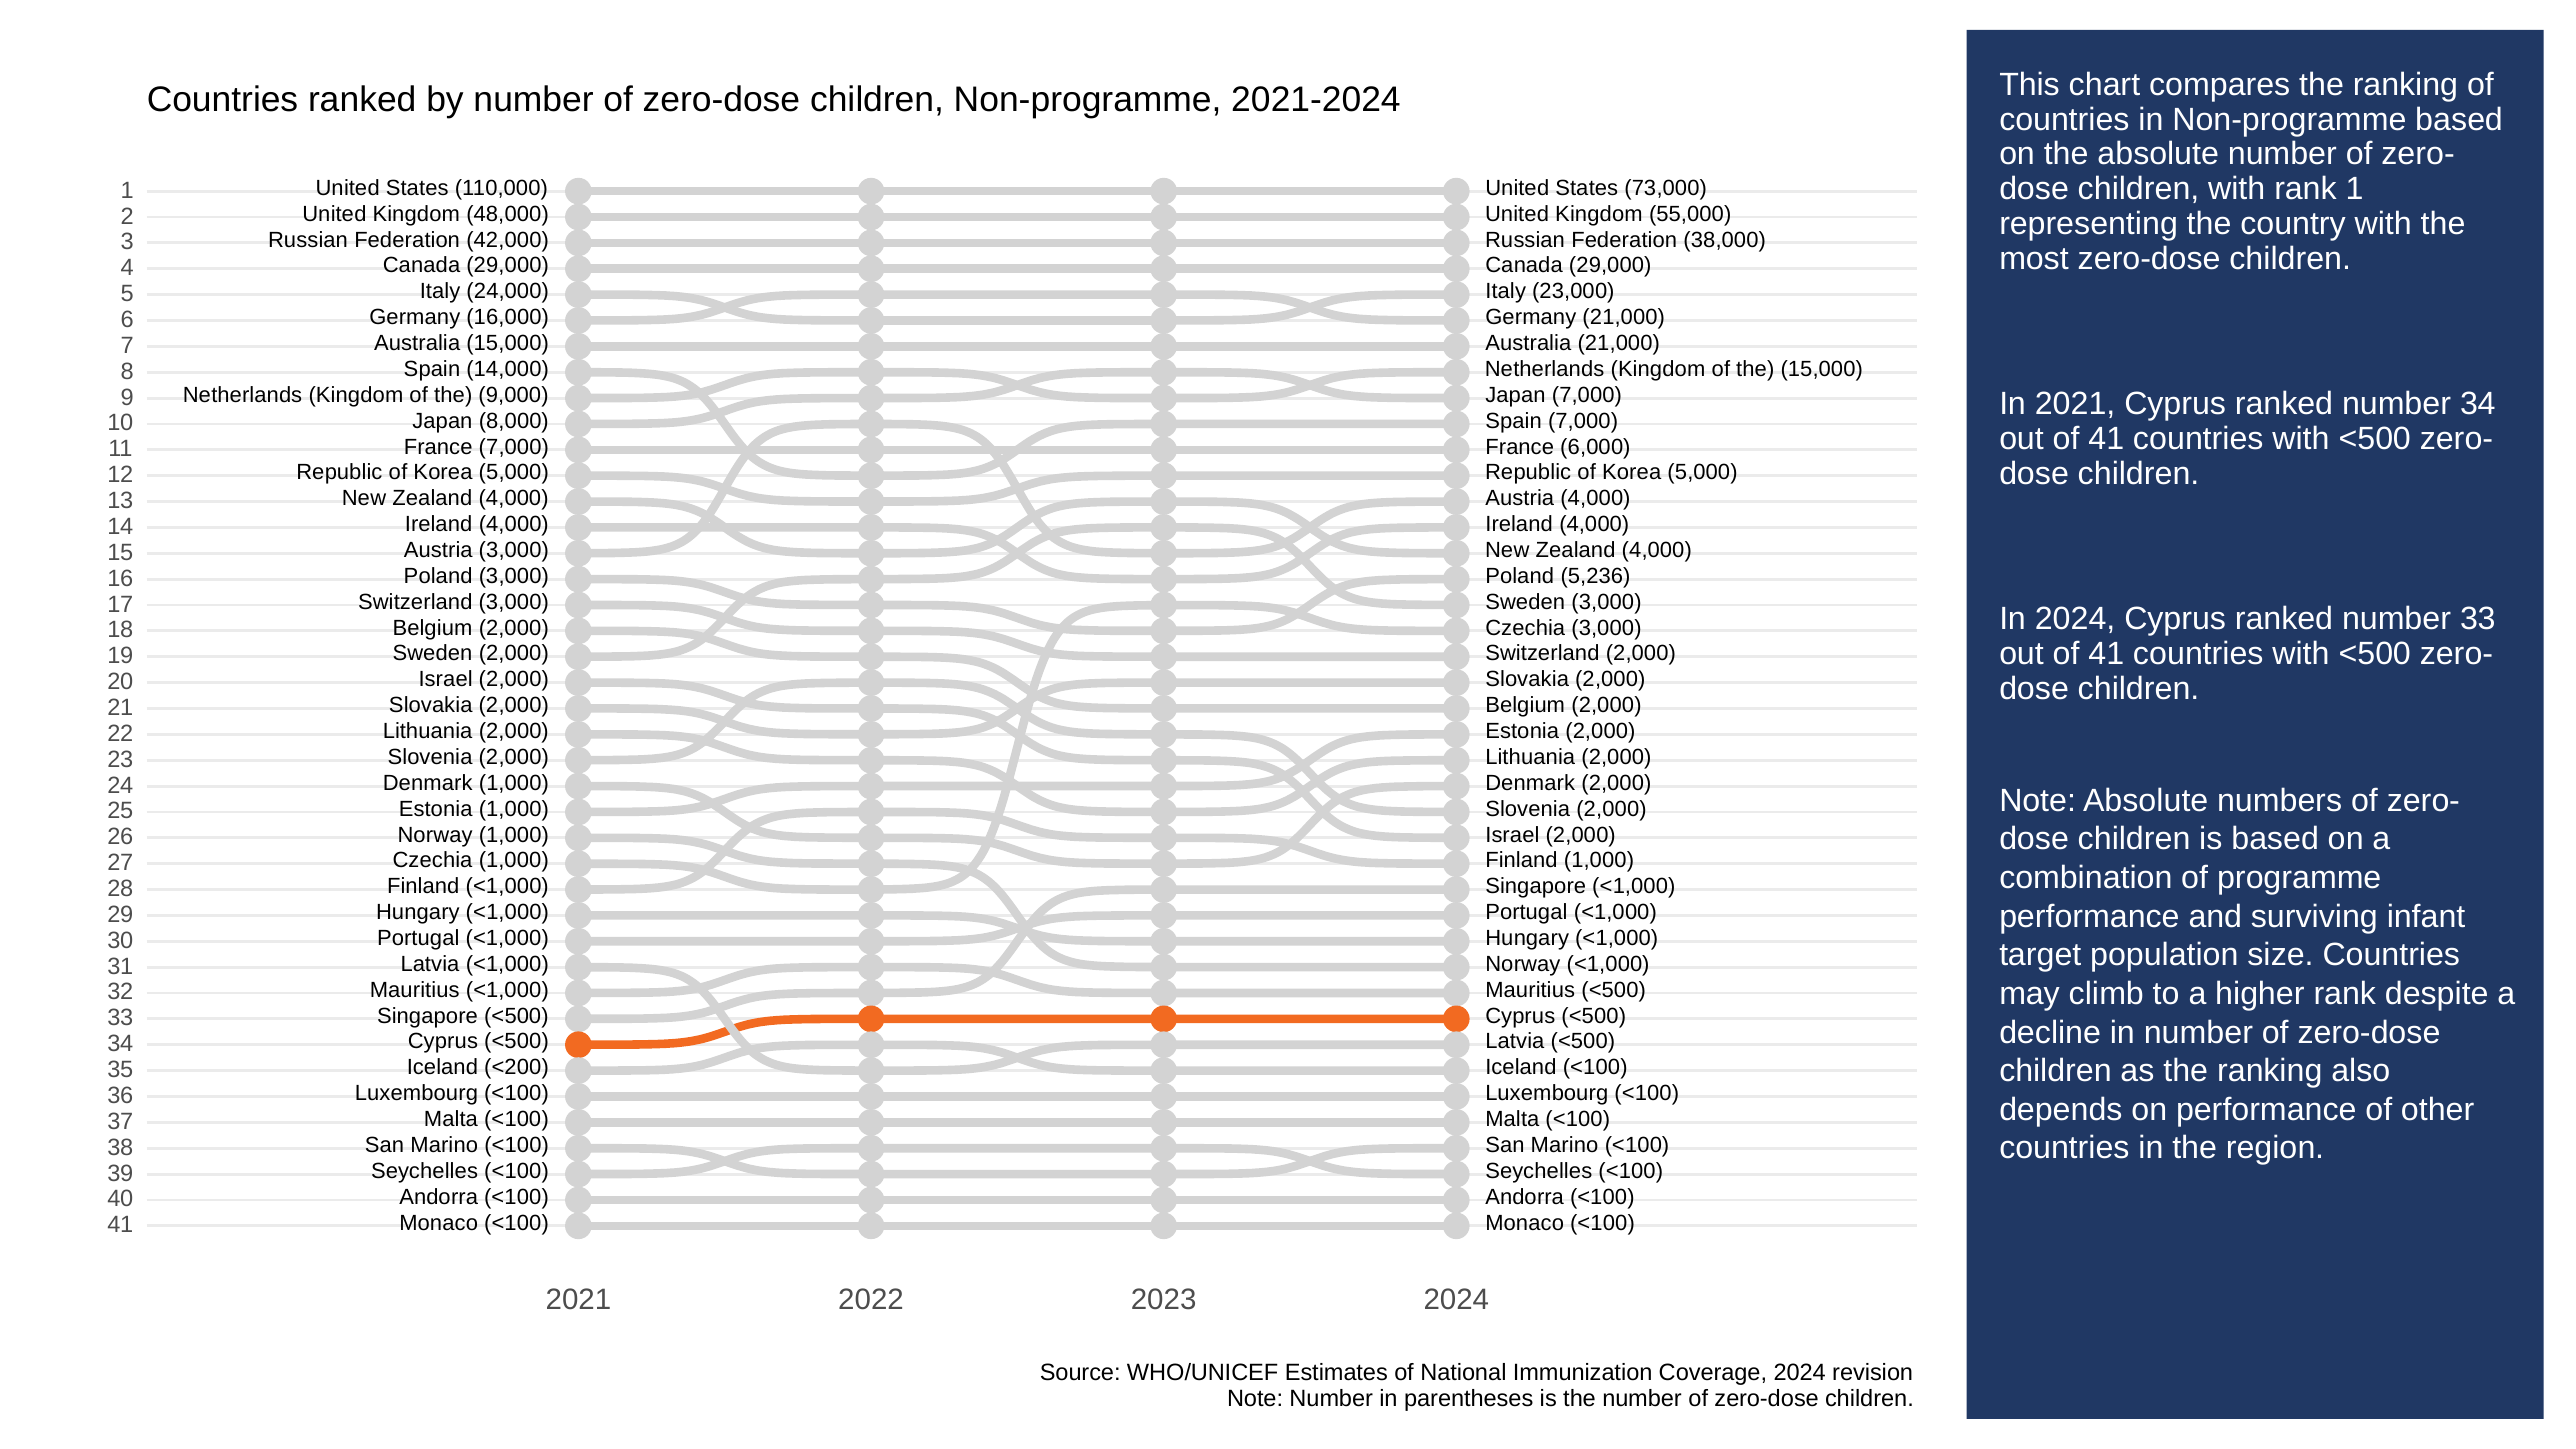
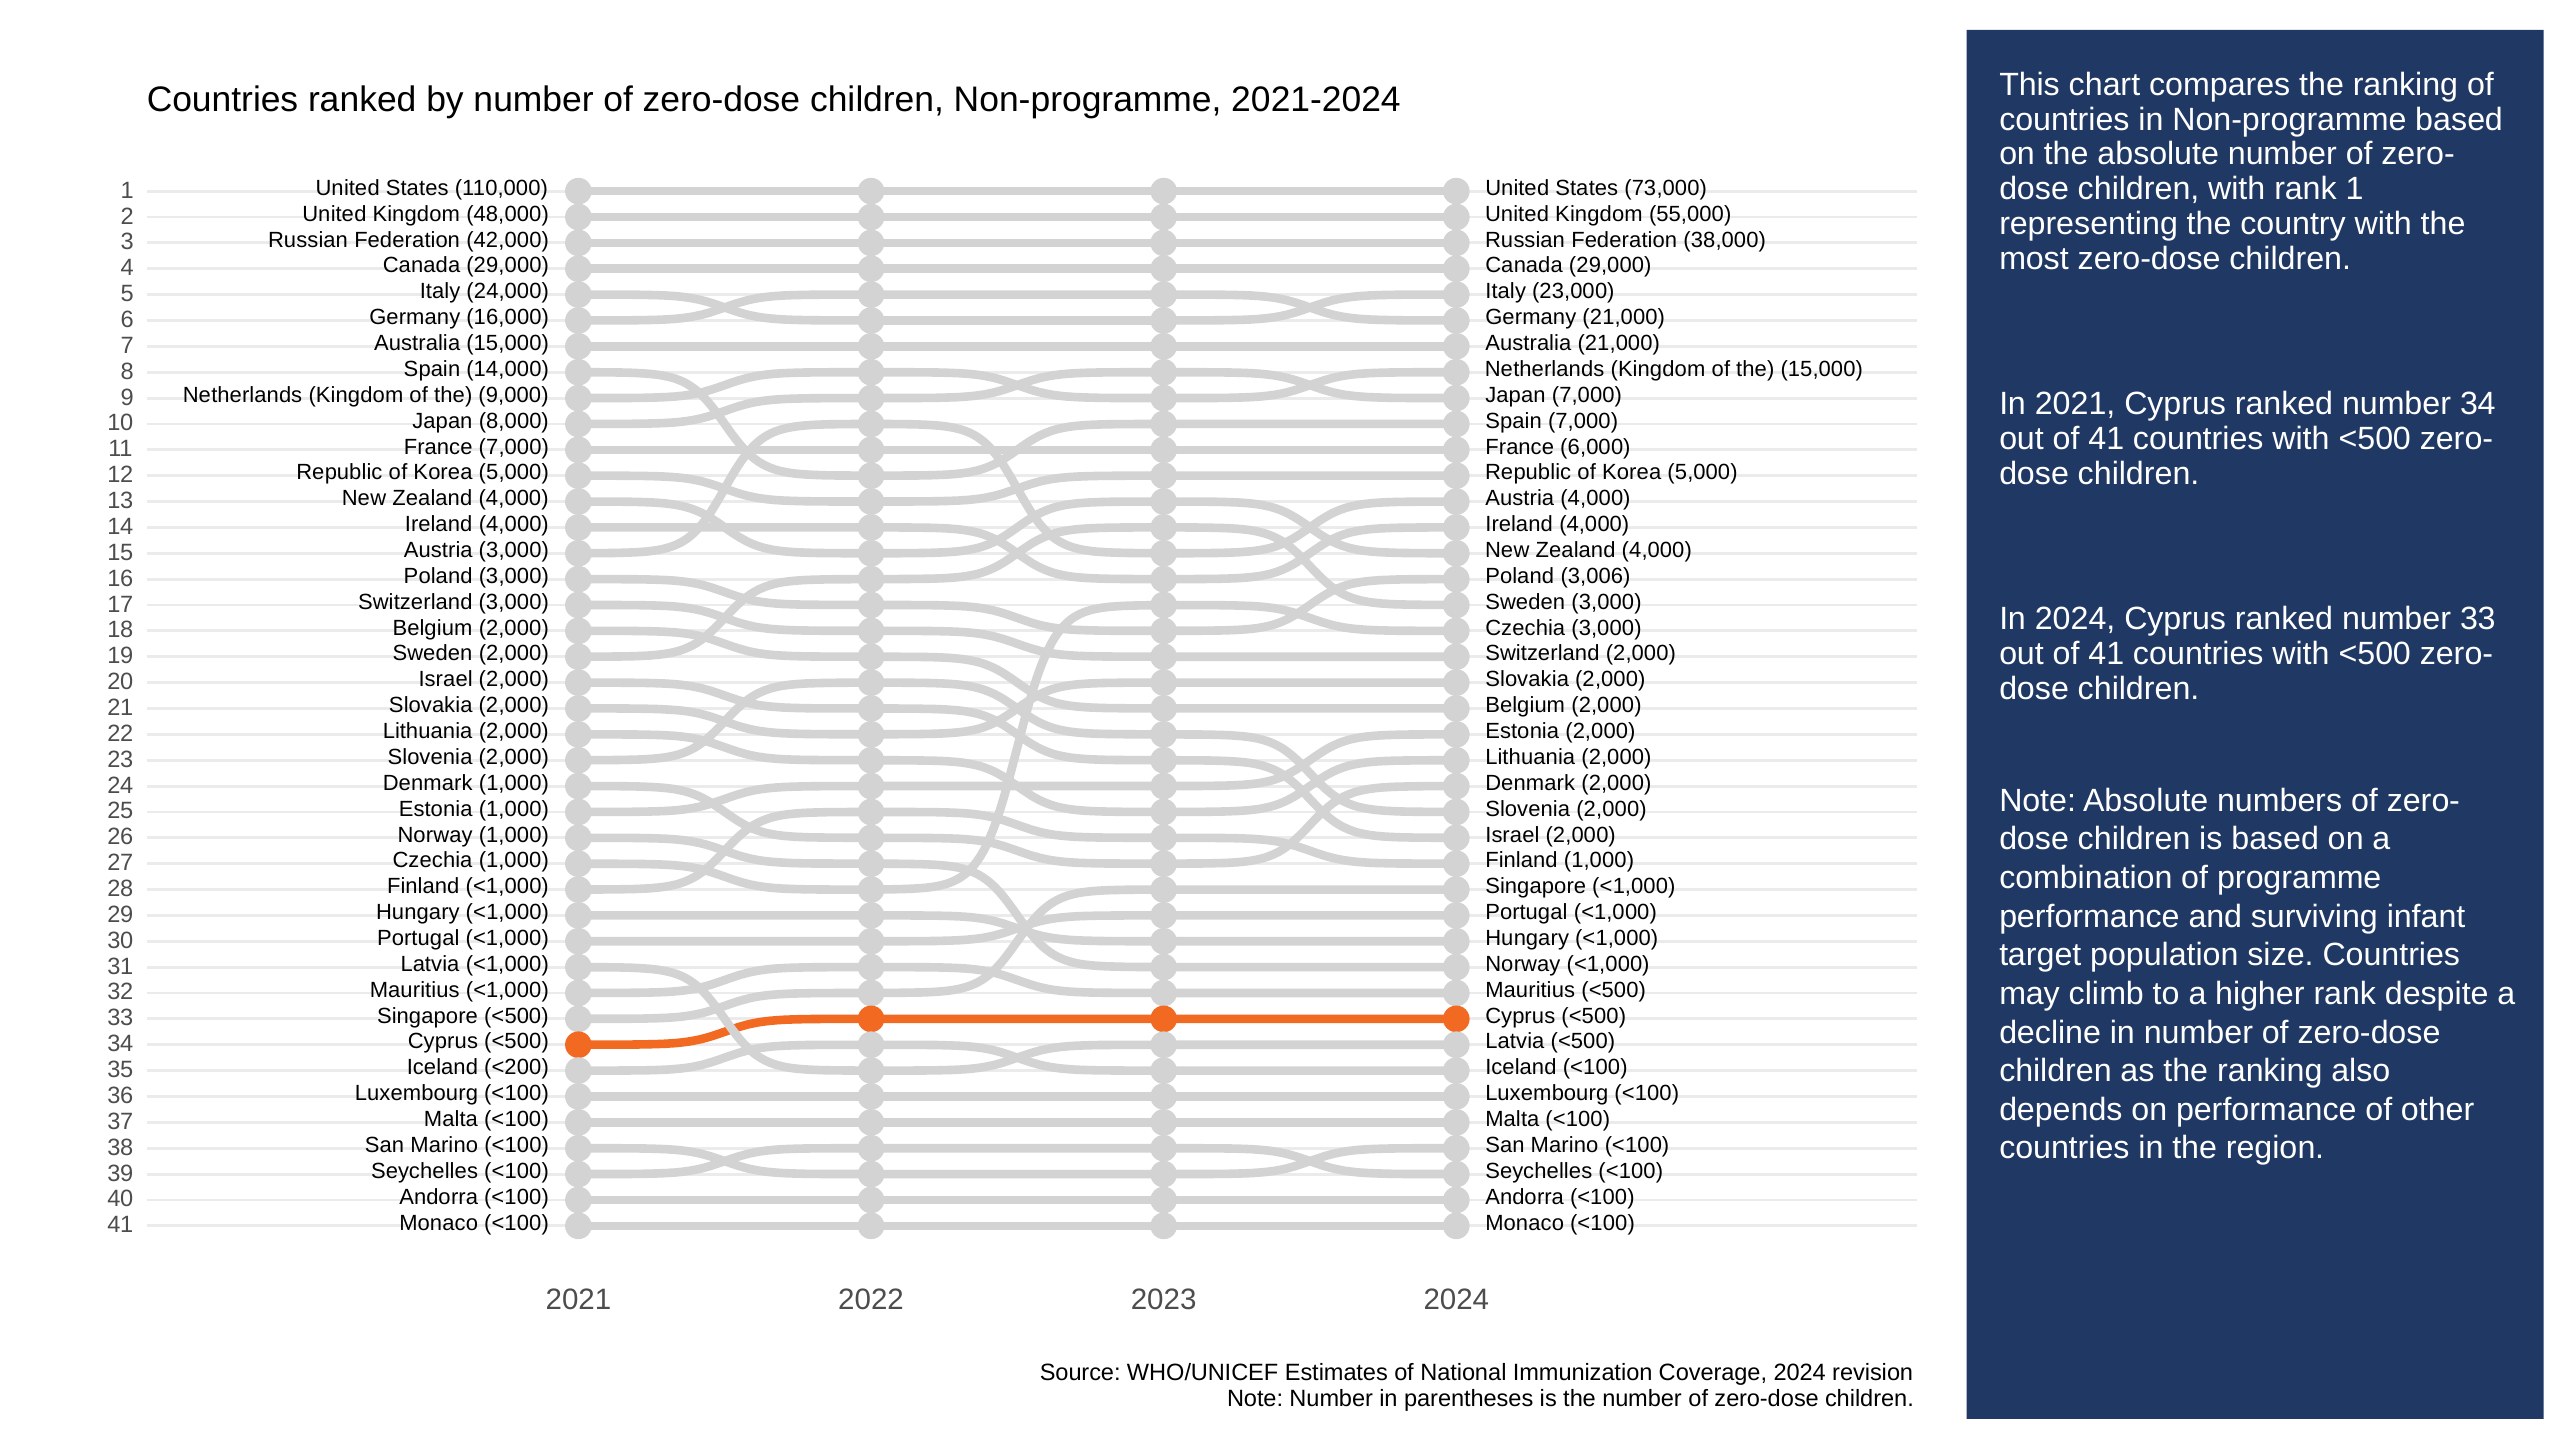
5,236: 5,236 -> 3,006 (1596, 576)
